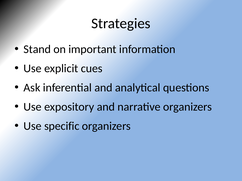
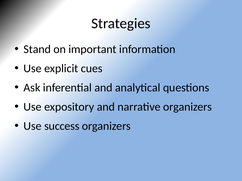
specific: specific -> success (62, 126)
